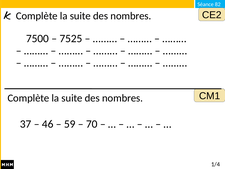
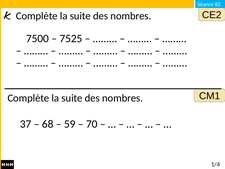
46: 46 -> 68 (48, 124)
